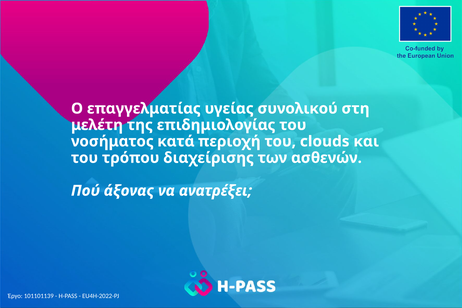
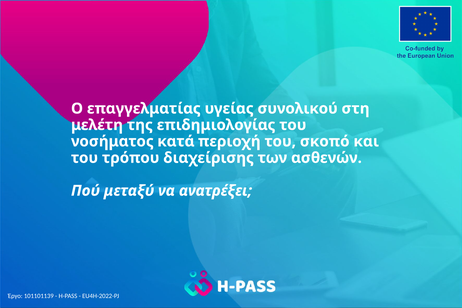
clouds: clouds -> σκοπό (325, 141)
άξονας: άξονας -> μεταξύ (129, 191)
